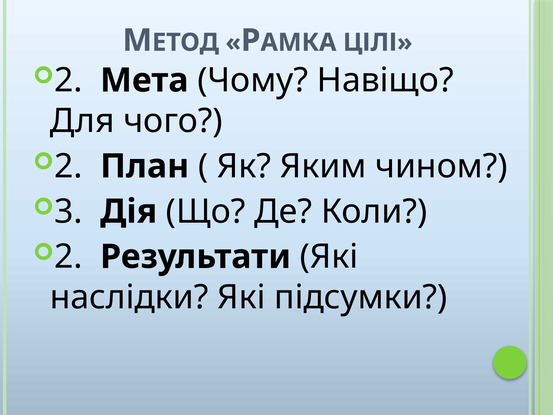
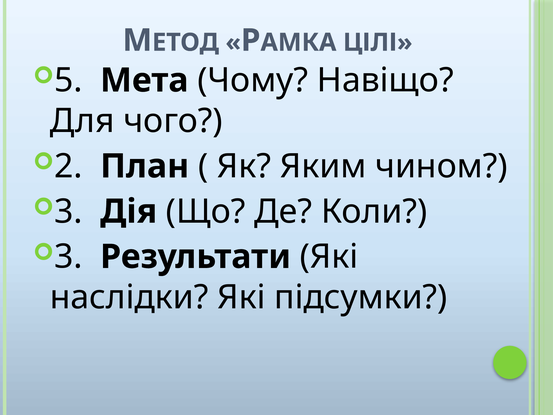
2: 2 -> 5 (68, 80)
2: 2 -> 3 (68, 257)
